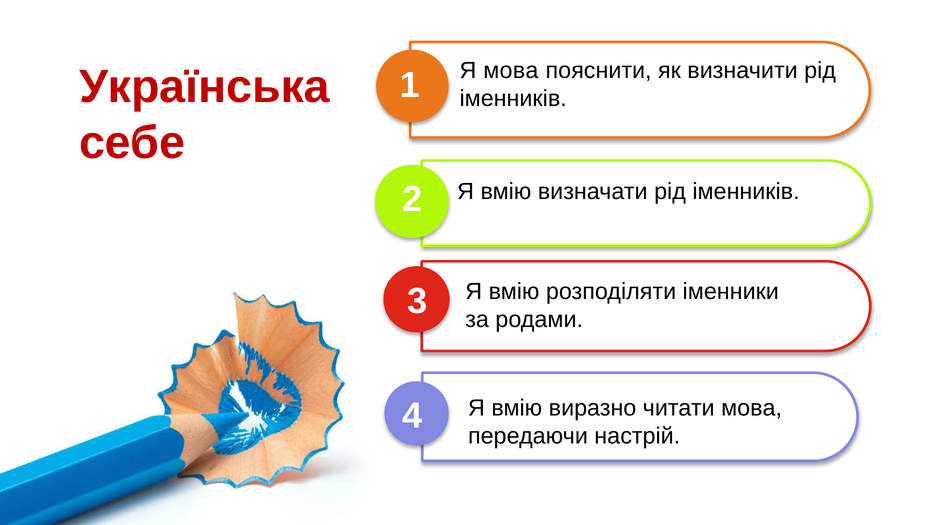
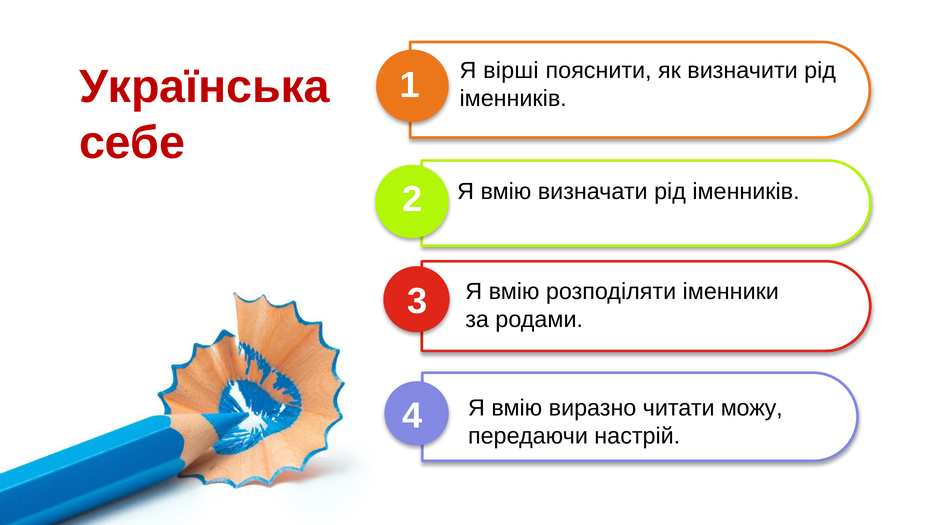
Я мова: мова -> вірші (511, 70)
читати мова: мова -> можу (752, 408)
